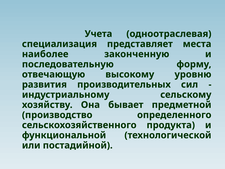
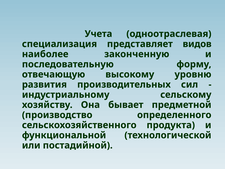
места: места -> видов (197, 44)
